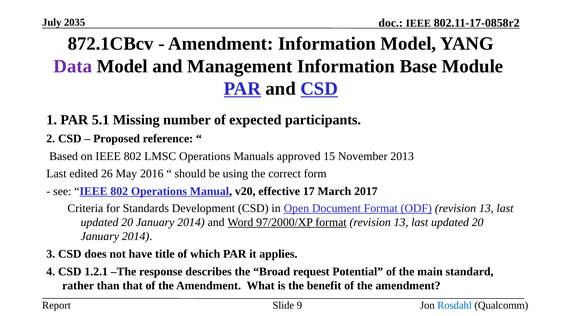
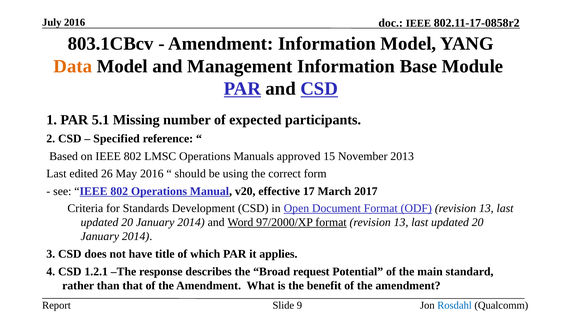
July 2035: 2035 -> 2016 (75, 22)
872.1CBcv: 872.1CBcv -> 803.1CBcv (111, 44)
Data colour: purple -> orange (73, 66)
Proposed: Proposed -> Specified (117, 139)
